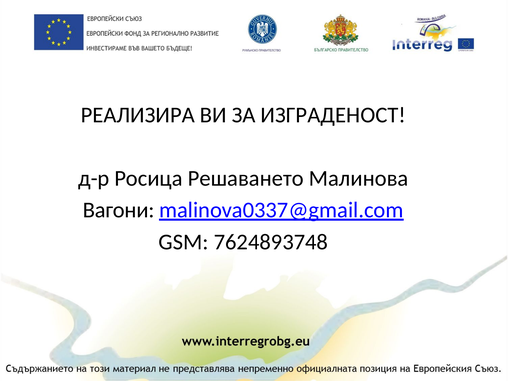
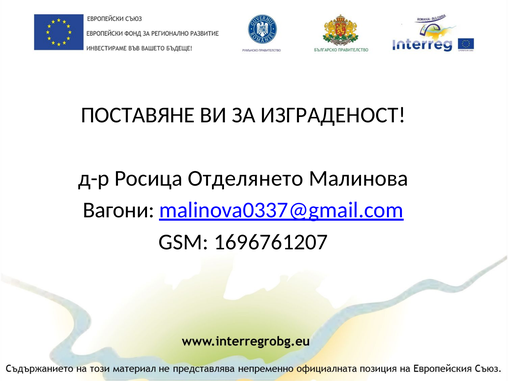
РЕАЛИЗИРА: РЕАЛИЗИРА -> ПОСТАВЯНЕ (138, 115)
Решаването: Решаването -> Отделянето (246, 178)
7624893748: 7624893748 -> 1696761207 (271, 242)
